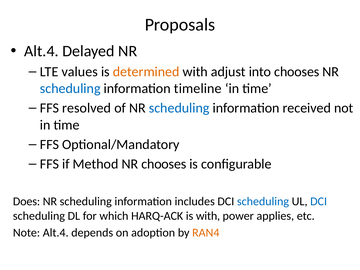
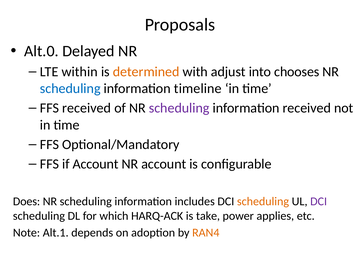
Alt.4: Alt.4 -> Alt.0 (41, 51)
values: values -> within (80, 72)
FFS resolved: resolved -> received (87, 108)
scheduling colour: blue -> purple (179, 108)
if Method: Method -> Account (96, 164)
NR chooses: chooses -> account (164, 164)
scheduling colour: blue -> orange (263, 201)
DCI colour: blue -> purple (319, 201)
is with: with -> take (208, 216)
Note Alt.4: Alt.4 -> Alt.1 (56, 233)
